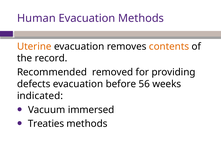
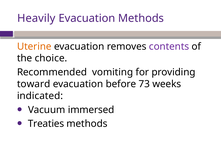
Human: Human -> Heavily (36, 18)
contents colour: orange -> purple (169, 46)
record: record -> choice (51, 58)
removed: removed -> vomiting (113, 72)
defects: defects -> toward (34, 84)
56: 56 -> 73 (144, 84)
